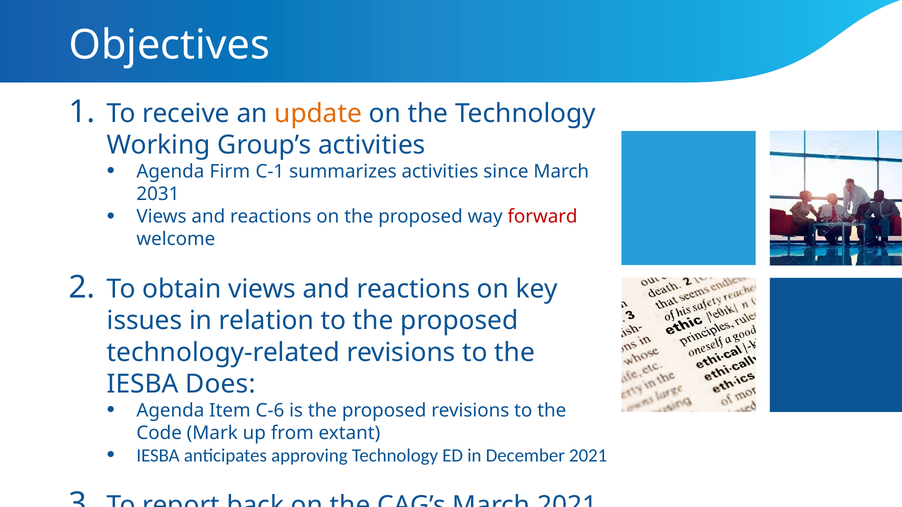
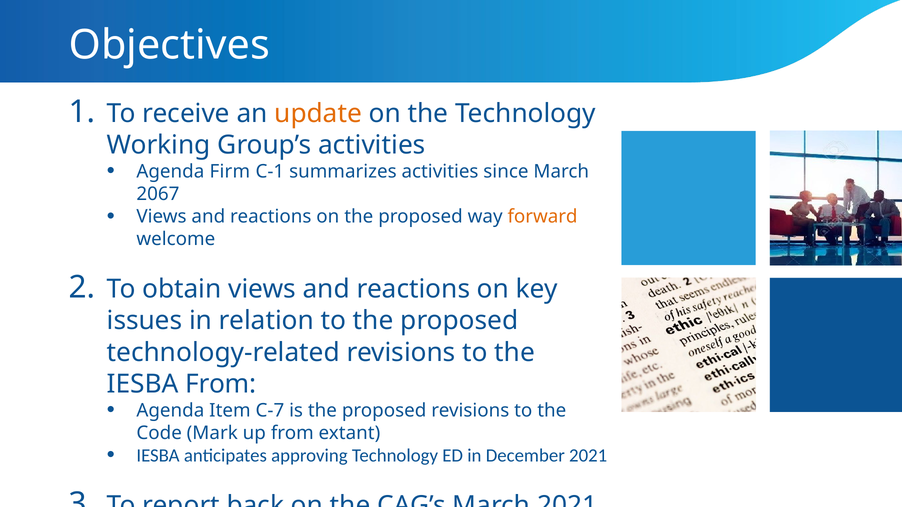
2031: 2031 -> 2067 (158, 194)
forward colour: red -> orange (543, 217)
IESBA Does: Does -> From (221, 384)
C-6: C-6 -> C-7 (270, 411)
